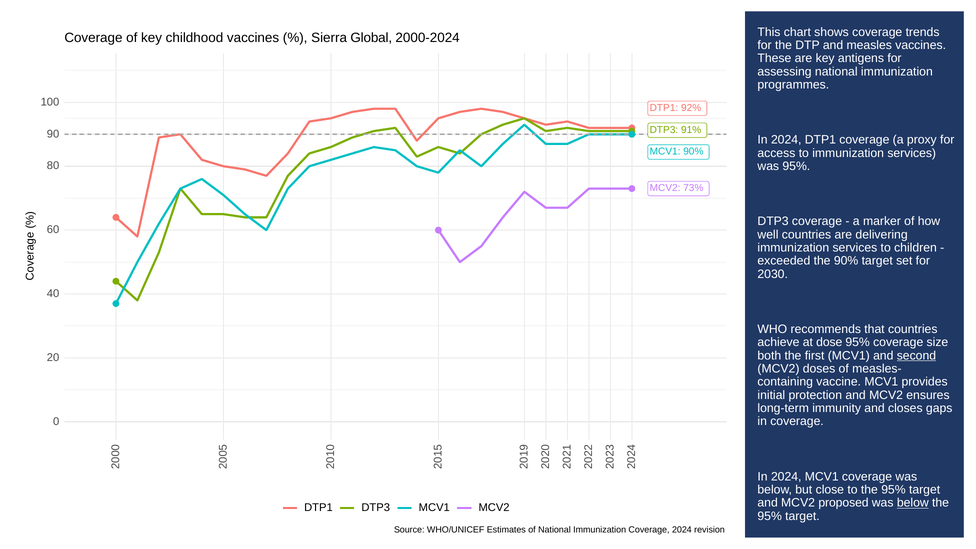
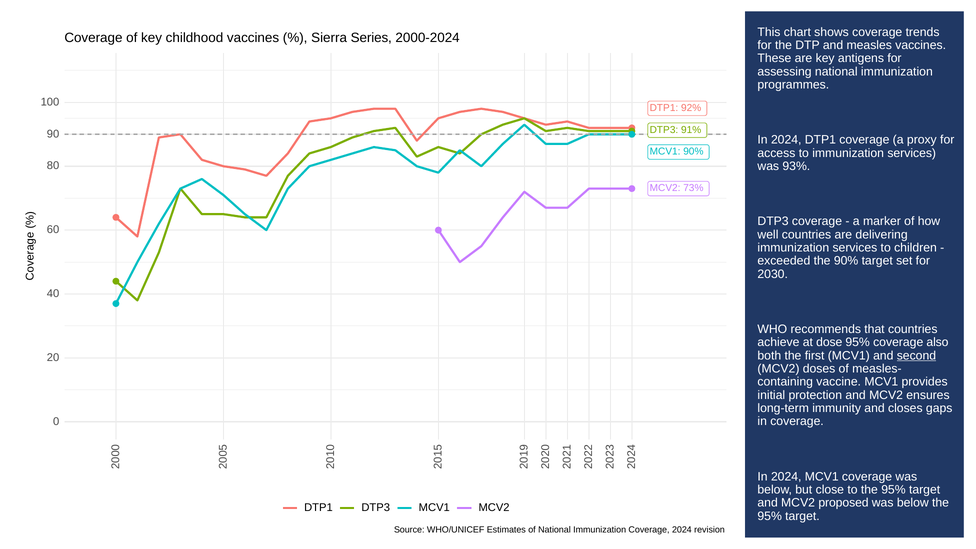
Global: Global -> Series (371, 38)
was 95%: 95% -> 93% (796, 166)
size: size -> also (937, 342)
below underline: present -> none (913, 503)
